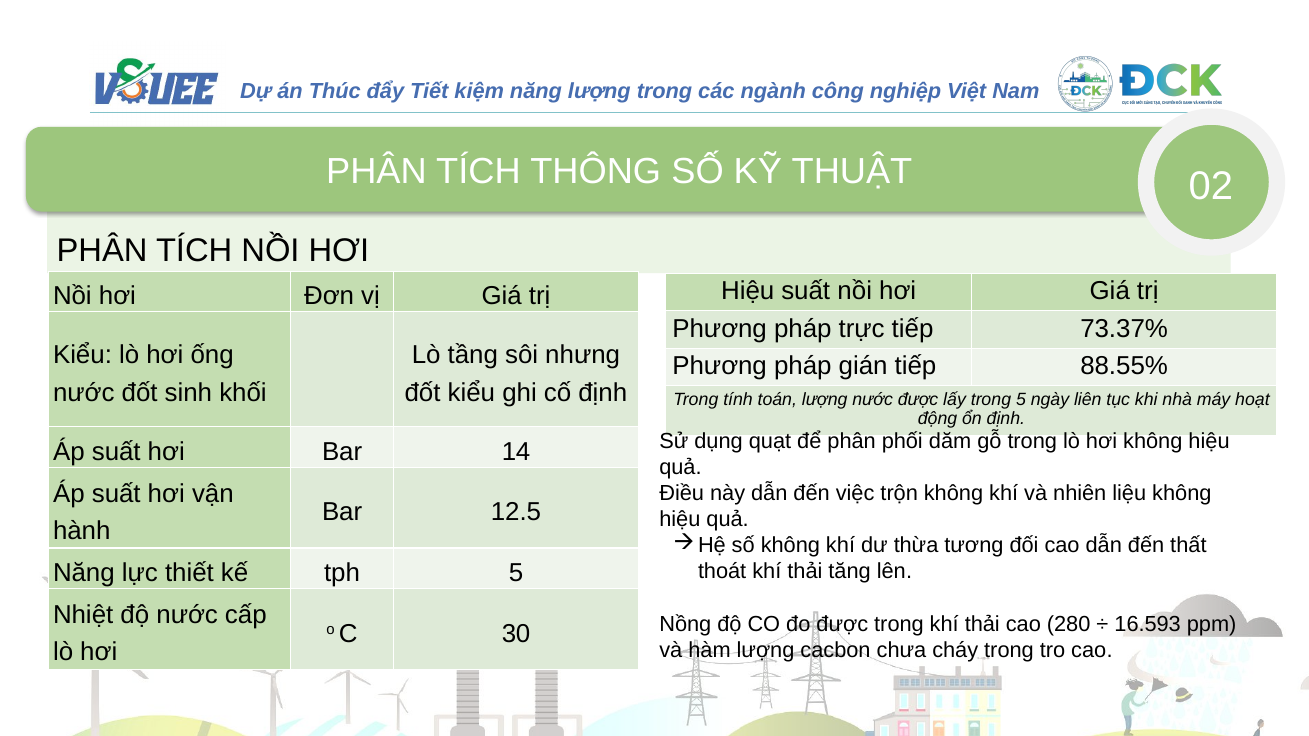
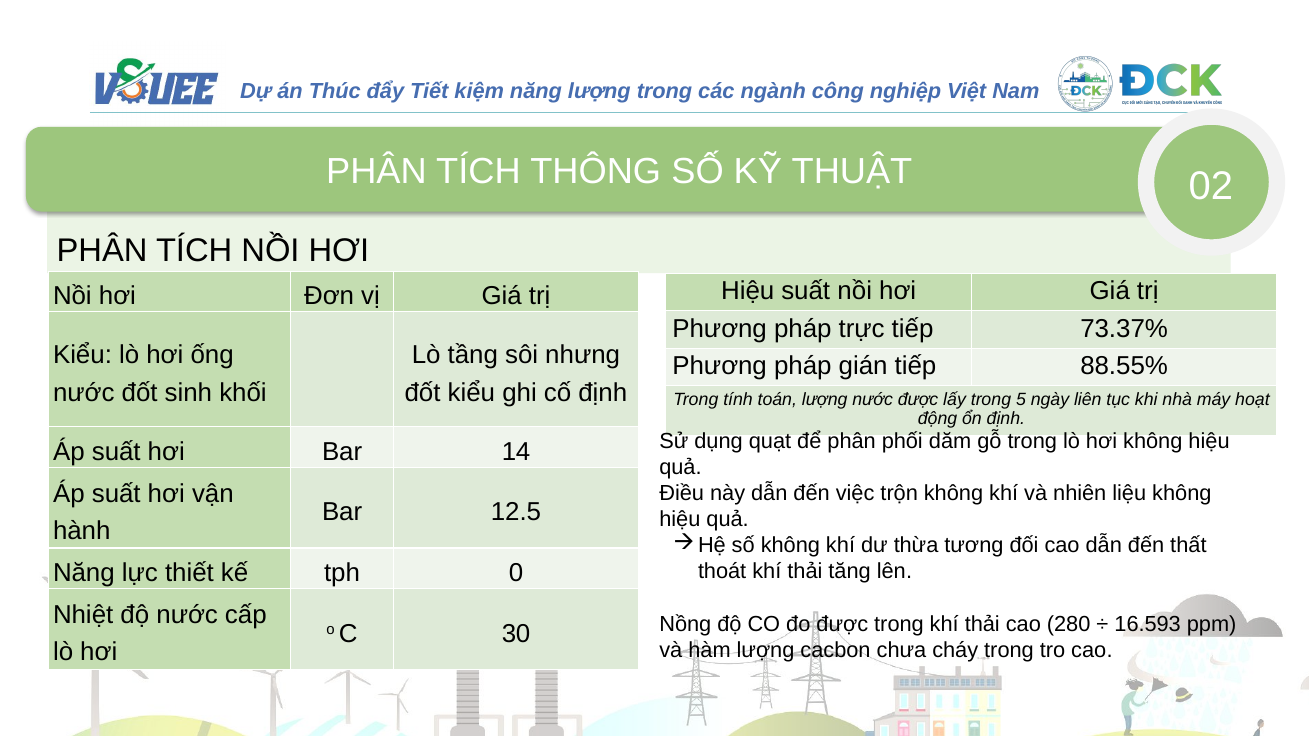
tph 5: 5 -> 0 (516, 573)
